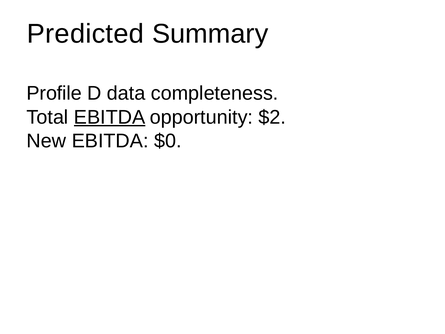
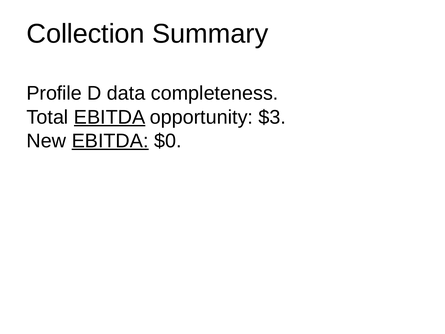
Predicted: Predicted -> Collection (86, 34)
$2: $2 -> $3 (272, 117)
EBITDA underline: none -> present (110, 141)
